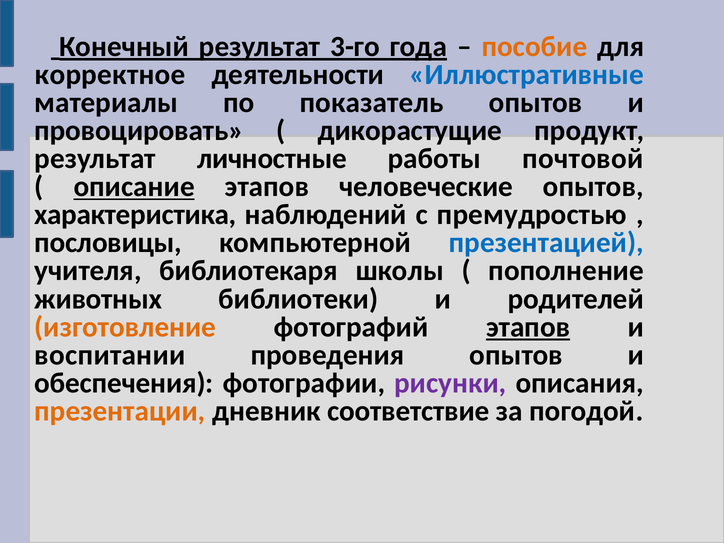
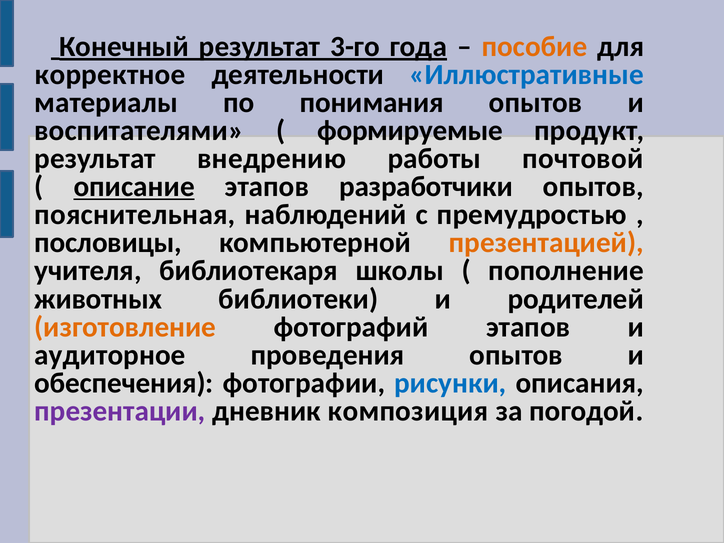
показатель: показатель -> понимания (372, 103)
провоцировать: провоцировать -> воспитателями (139, 131)
дикорастущие: дикорастущие -> формируемые (410, 131)
личностные: личностные -> внедрению (272, 159)
человеческие: человеческие -> разработчики (426, 187)
характеристика: характеристика -> пояснительная (135, 215)
презентацией colour: blue -> orange (546, 243)
этапов underline: present -> none (528, 327)
воспитании: воспитании -> аудиторное (110, 355)
рисунки colour: purple -> blue (450, 383)
презентации colour: orange -> purple (120, 411)
соответствие: соответствие -> композиция (408, 411)
